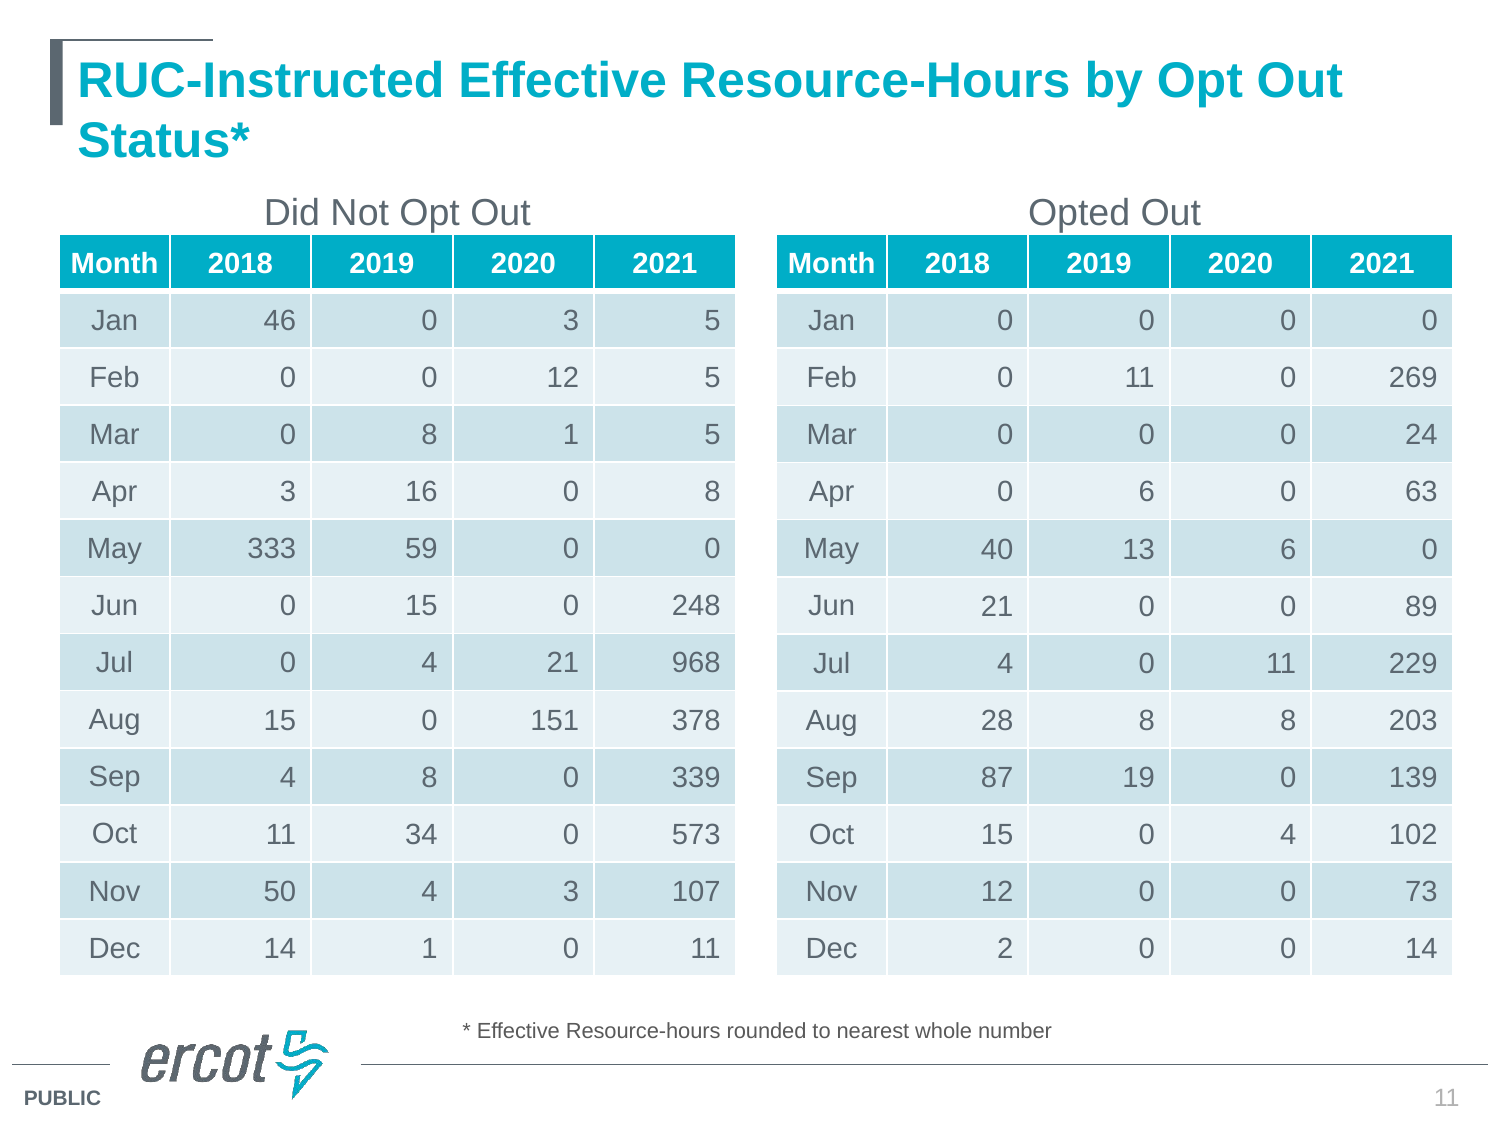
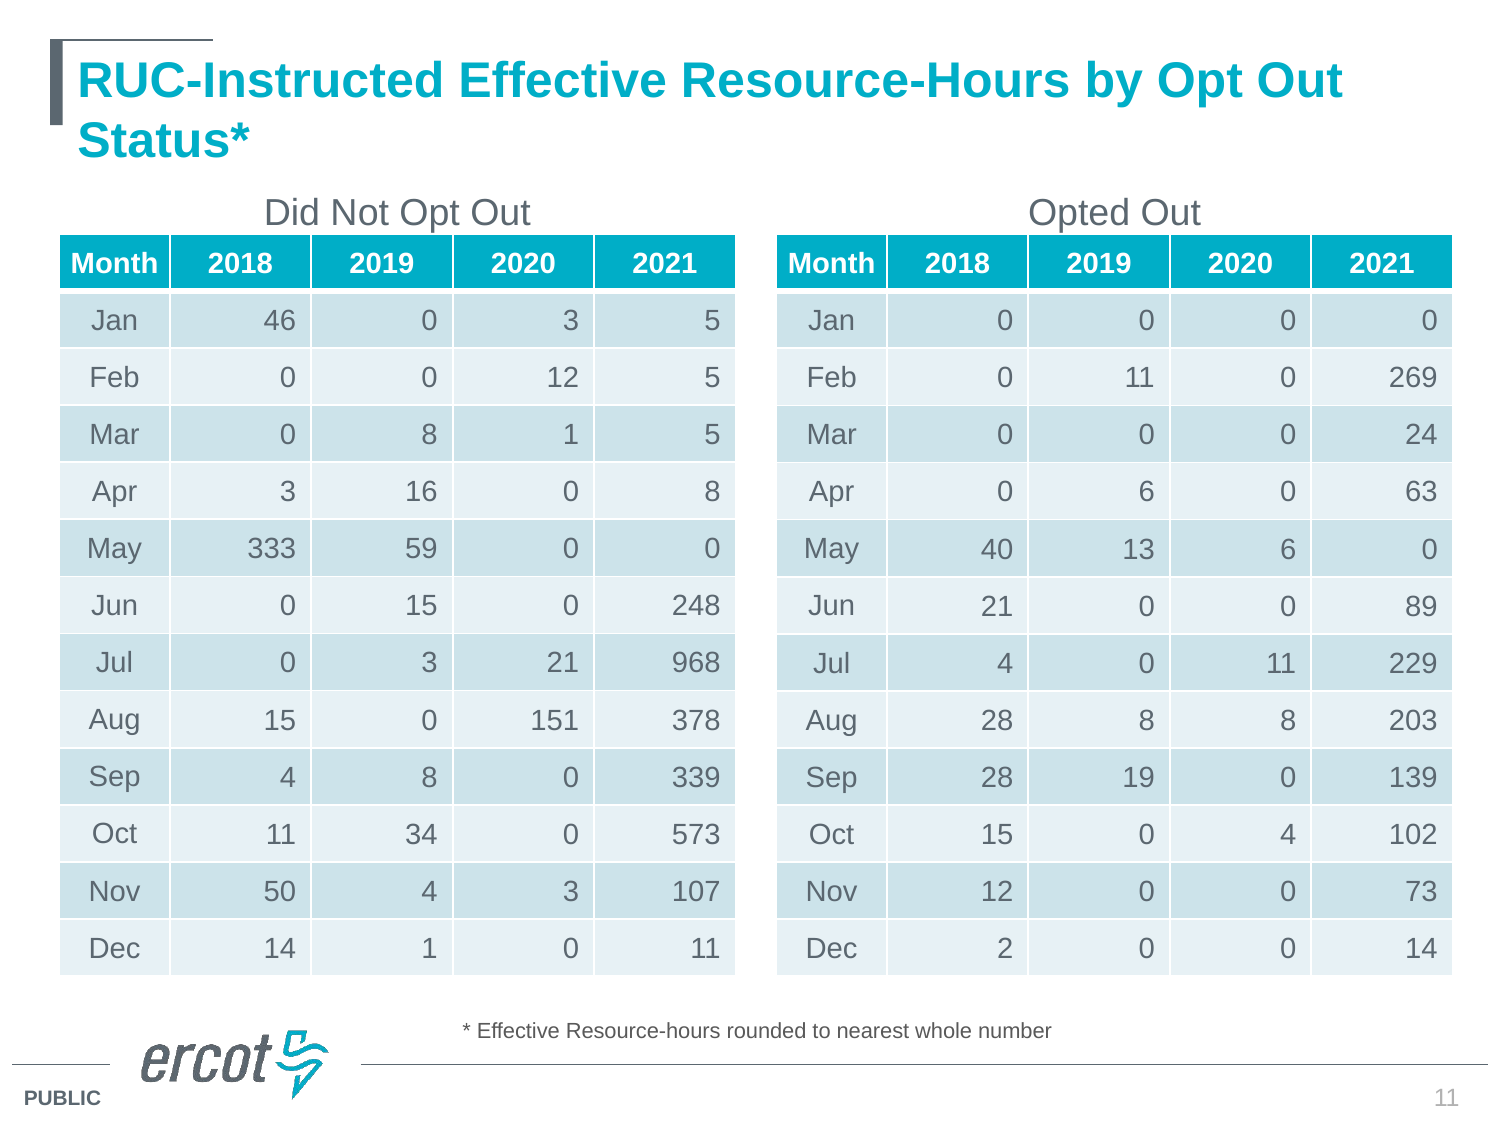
Jul 0 4: 4 -> 3 (430, 663)
Sep 87: 87 -> 28 (997, 778)
